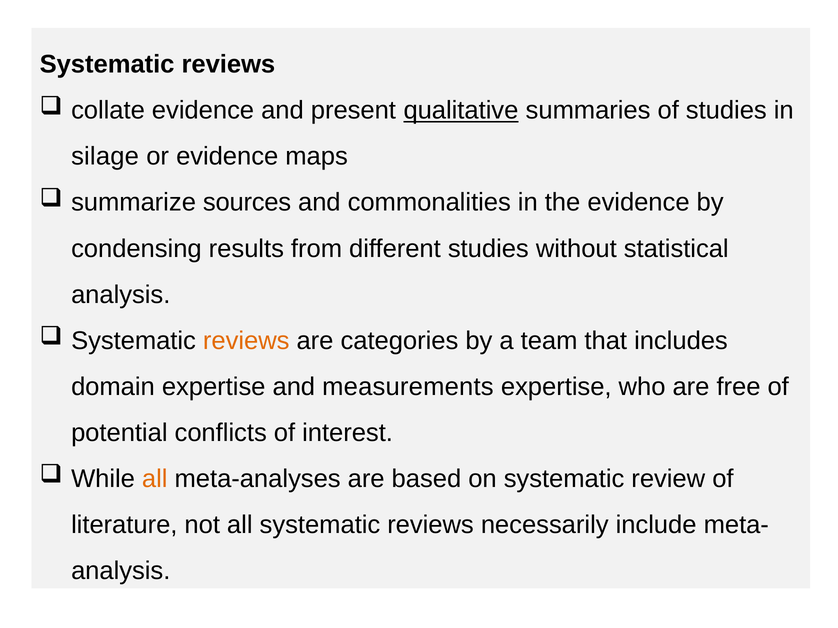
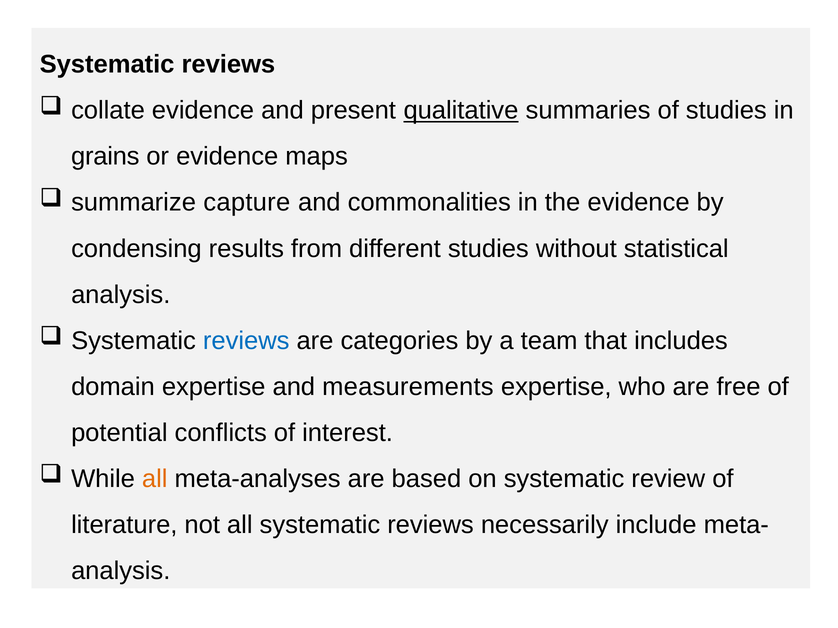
silage: silage -> grains (105, 157)
sources: sources -> capture (247, 203)
reviews colour: orange -> blue (246, 341)
